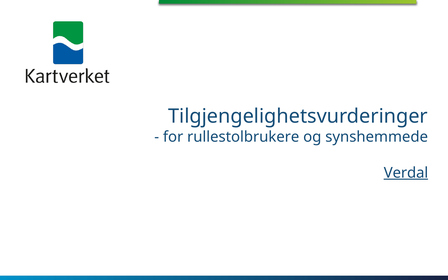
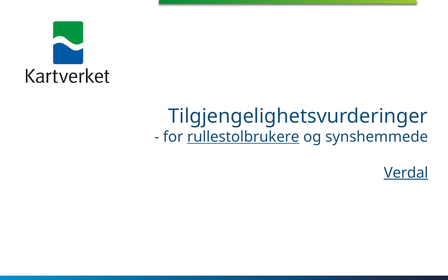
rullestolbrukere underline: none -> present (243, 137)
